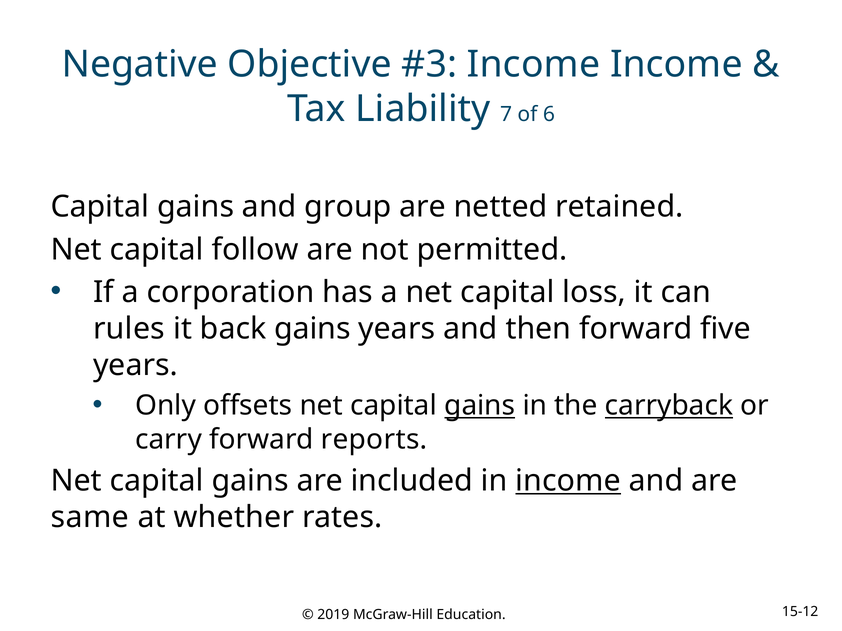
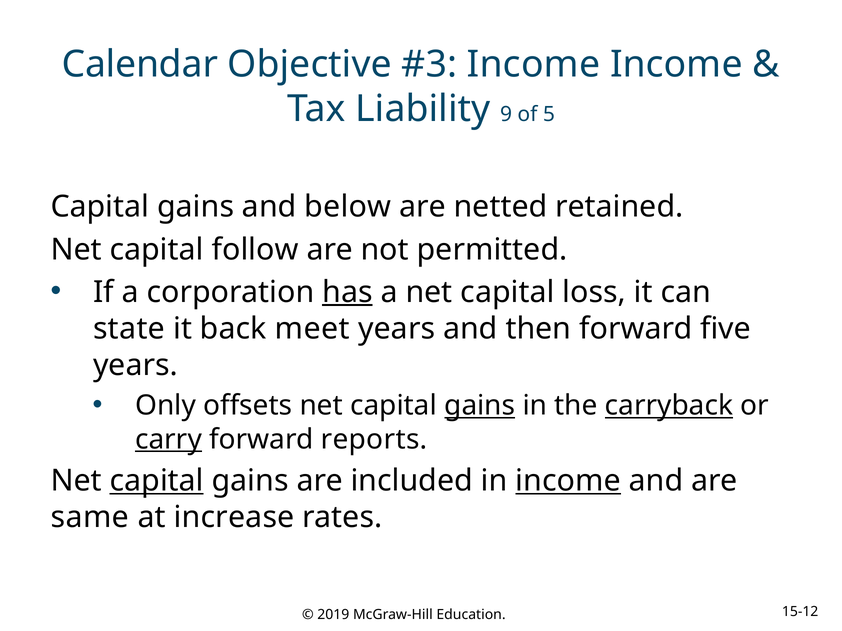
Negative: Negative -> Calendar (140, 64)
7: 7 -> 9 (506, 115)
6: 6 -> 5 (549, 115)
group: group -> below (348, 207)
has underline: none -> present (347, 292)
rules: rules -> state (129, 329)
back gains: gains -> meet (312, 329)
carry underline: none -> present (168, 440)
capital underline: none -> present (157, 481)
whether: whether -> increase (234, 518)
